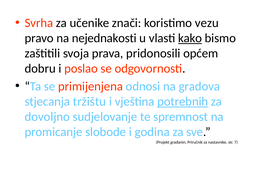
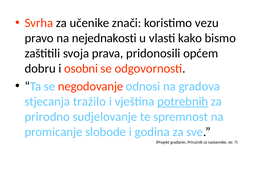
kako underline: present -> none (190, 38)
poslao: poslao -> osobni (81, 68)
primijenjena: primijenjena -> negodovanje (91, 86)
tržištu: tržištu -> tražilo (89, 101)
dovoljno: dovoljno -> prirodno (47, 117)
